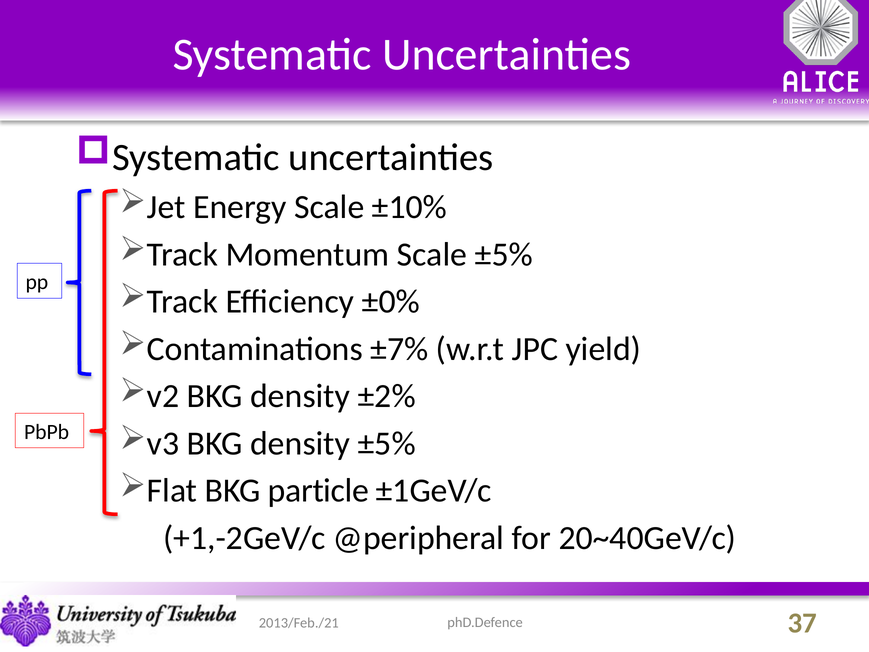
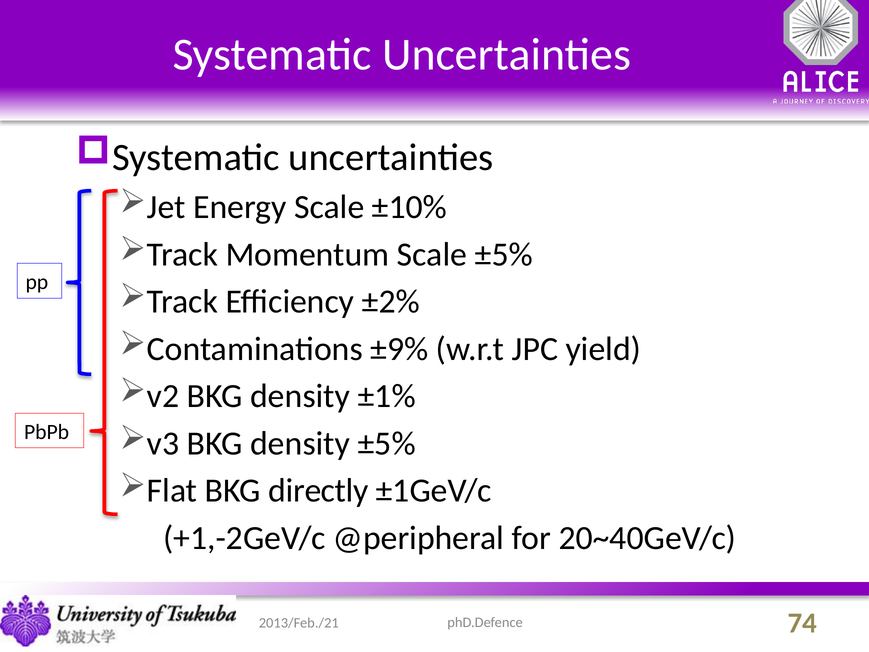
±0%: ±0% -> ±2% (391, 302)
±7%: ±7% -> ±9% (399, 349)
±2%: ±2% -> ±1% (387, 396)
particle: particle -> directly (318, 491)
37: 37 -> 74 (802, 623)
